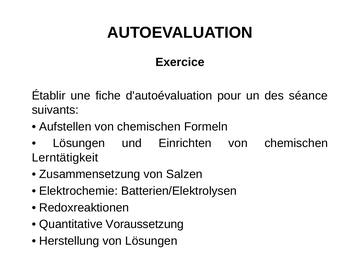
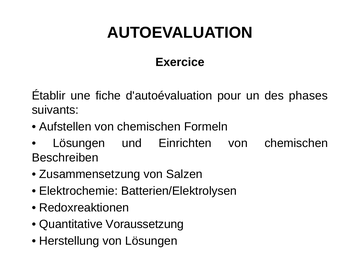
séance: séance -> phases (308, 96)
Lerntätigkeit: Lerntätigkeit -> Beschreiben (65, 157)
